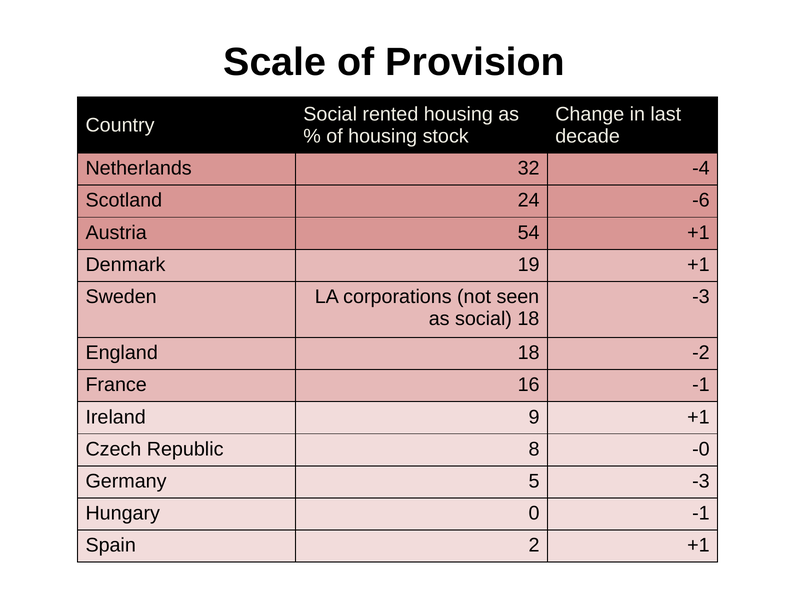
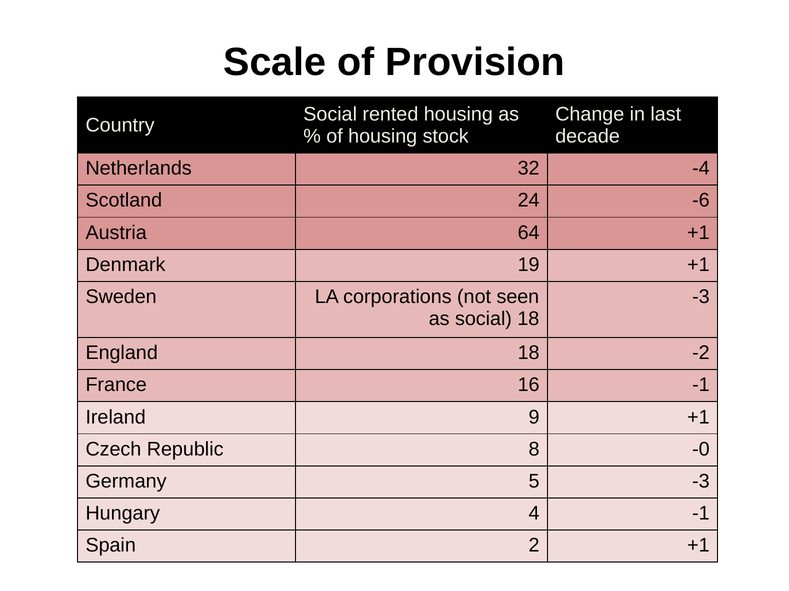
54: 54 -> 64 (529, 233)
0: 0 -> 4 (534, 514)
